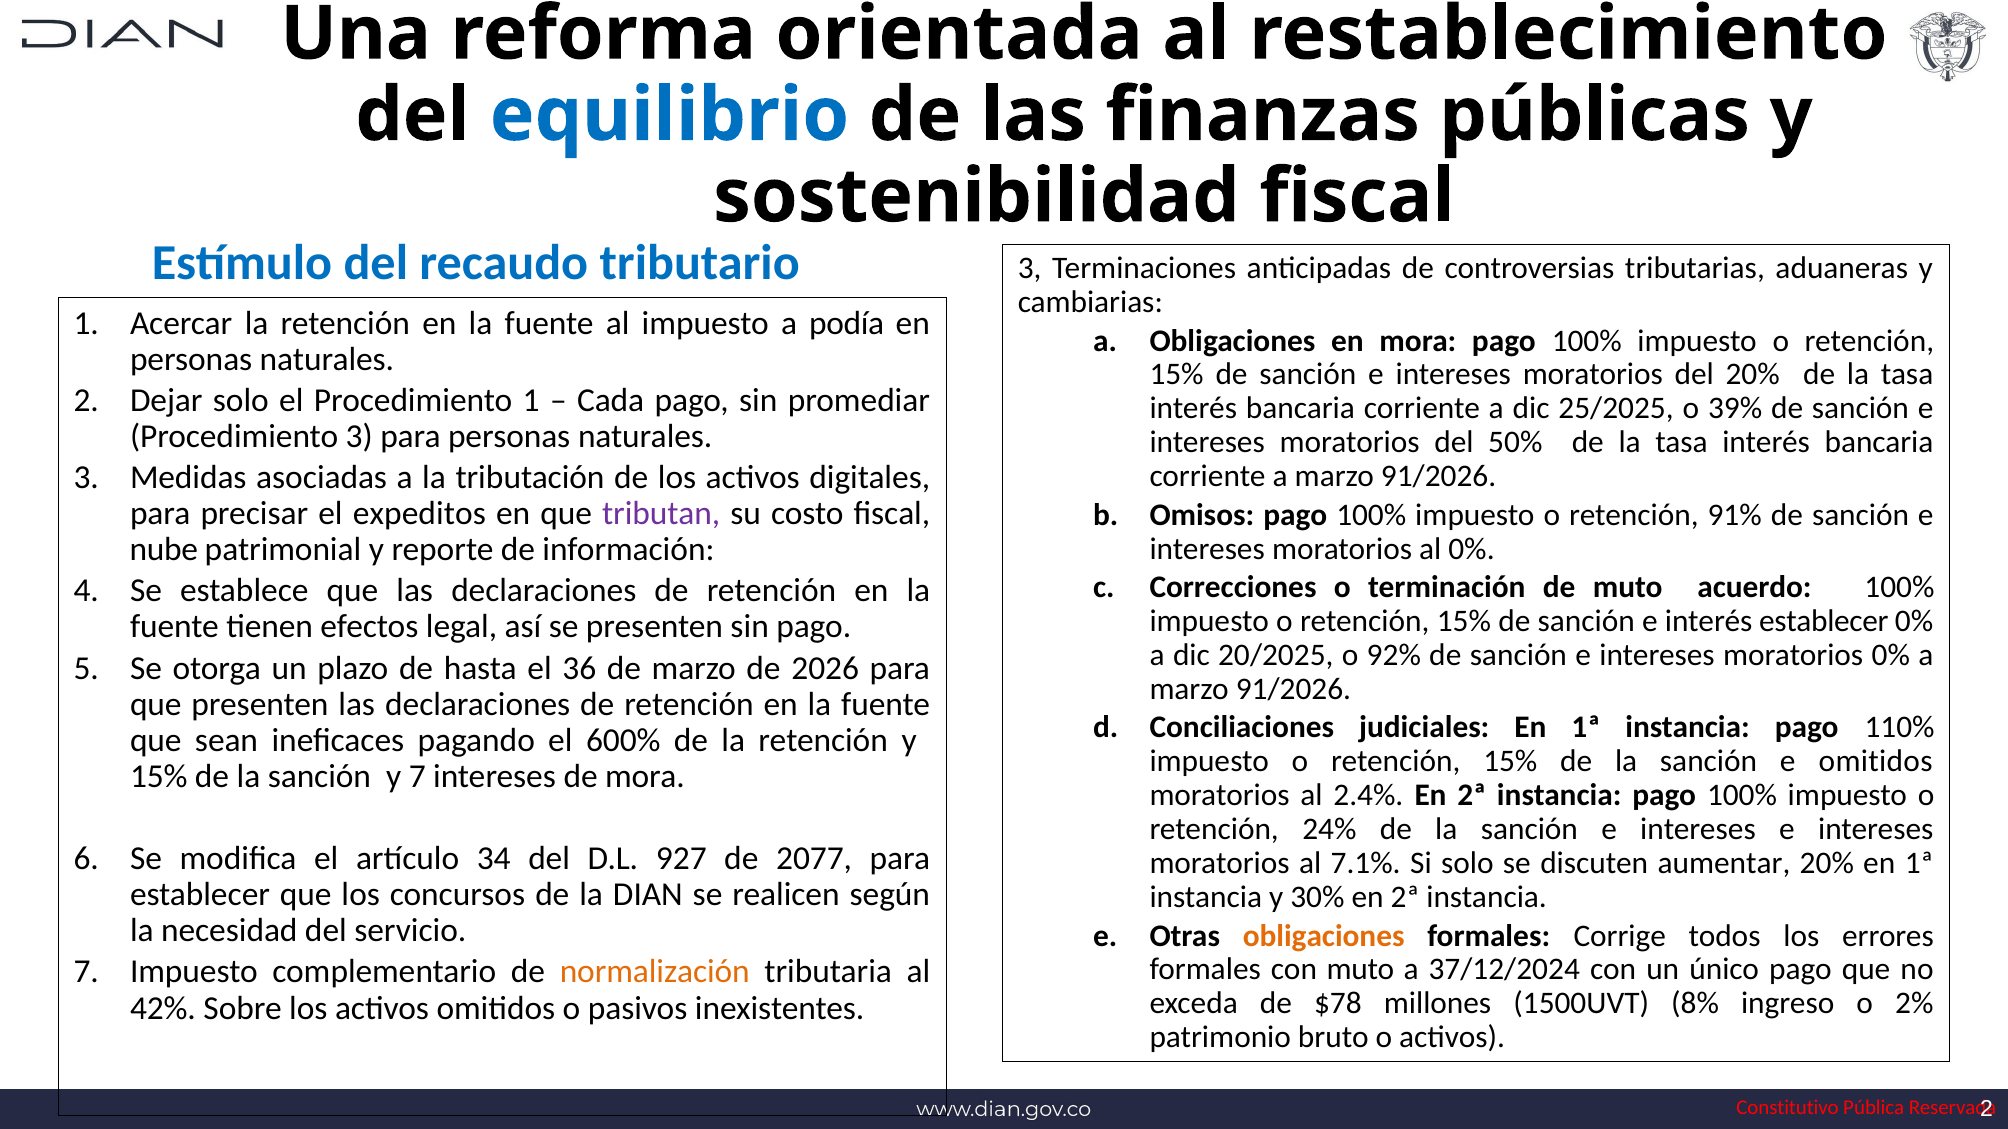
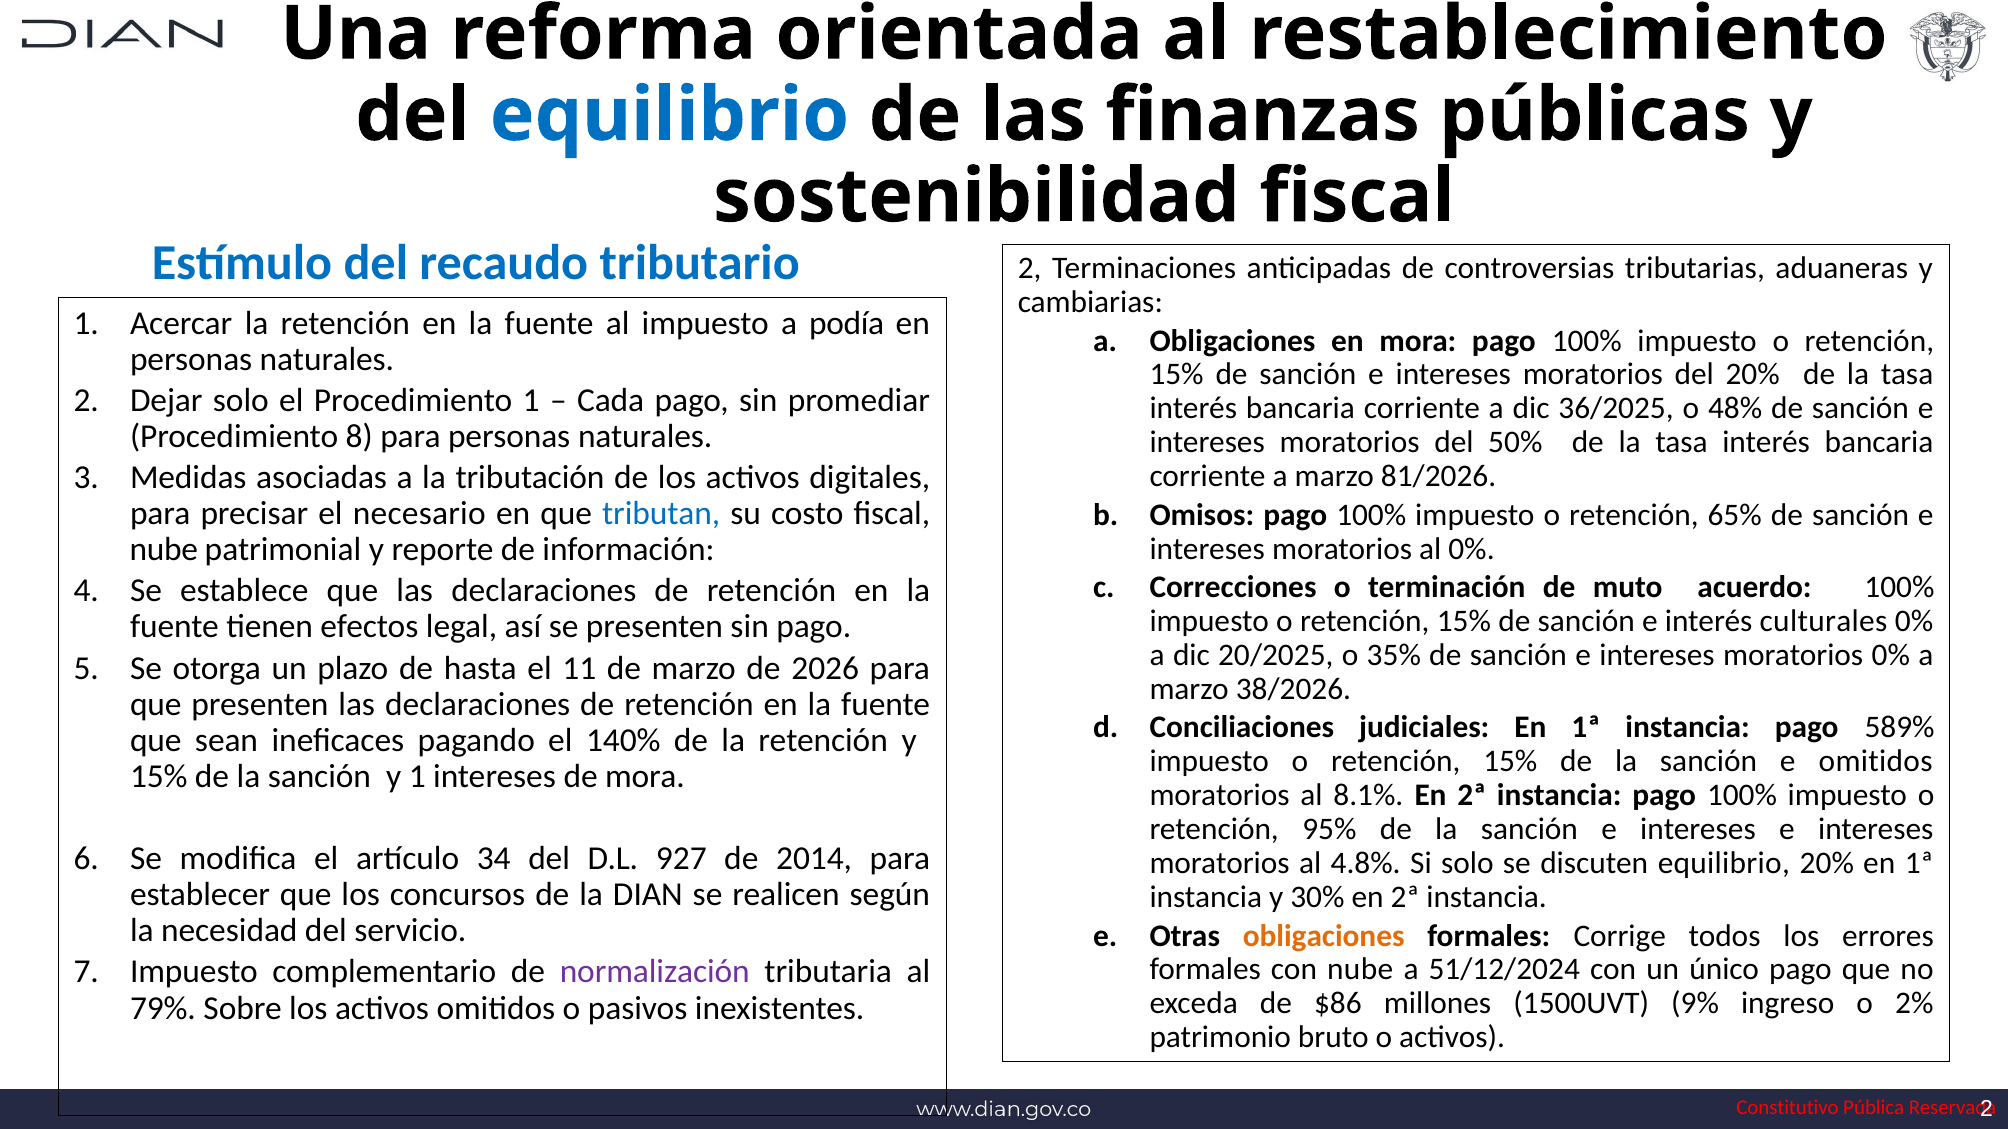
3: 3 -> 2 (1030, 268)
25/2025: 25/2025 -> 36/2025 (1616, 409)
39%: 39% -> 48% (1735, 409)
Procedimiento 3: 3 -> 8 (359, 437)
corriente a marzo 91/2026: 91/2026 -> 81/2026 (1439, 476)
expeditos: expeditos -> necesario (419, 514)
tributan colour: purple -> blue (661, 514)
91%: 91% -> 65% (1735, 515)
interés establecer: establecer -> culturales (1823, 622)
92%: 92% -> 35% (1394, 655)
36: 36 -> 11 (579, 668)
91/2026: 91/2026 -> 38/2026 (1293, 689)
110%: 110% -> 589% (1900, 728)
600%: 600% -> 140% (623, 741)
y 7: 7 -> 1 (417, 777)
2.4%: 2.4% -> 8.1% (1368, 796)
24%: 24% -> 95% (1329, 830)
2077: 2077 -> 2014 (814, 859)
7.1%: 7.1% -> 4.8% (1366, 864)
discuten aumentar: aumentar -> equilibrio (1724, 864)
con muto: muto -> nube (1360, 970)
37/12/2024: 37/12/2024 -> 51/12/2024 (1504, 970)
normalización colour: orange -> purple (655, 972)
$78: $78 -> $86 (1338, 1004)
8%: 8% -> 9% (1695, 1004)
42%: 42% -> 79% (163, 1008)
